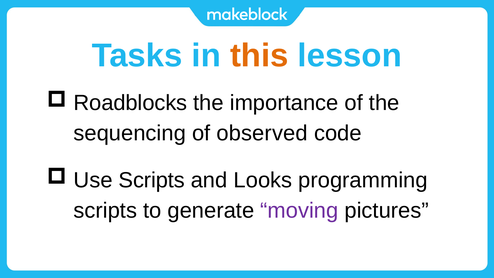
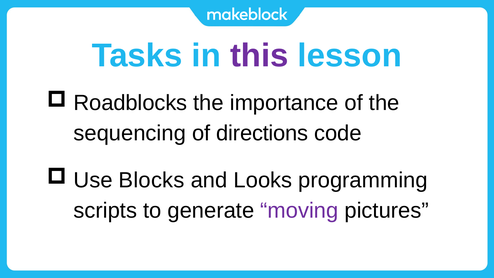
this colour: orange -> purple (259, 56)
observed: observed -> directions (262, 133)
Use Scripts: Scripts -> Blocks (152, 180)
